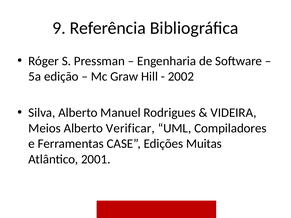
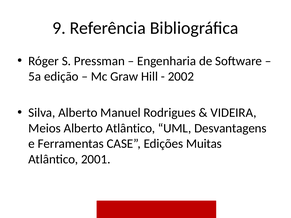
Alberto Verificar: Verificar -> Atlântico (130, 128)
Compiladores: Compiladores -> Desvantagens (230, 128)
